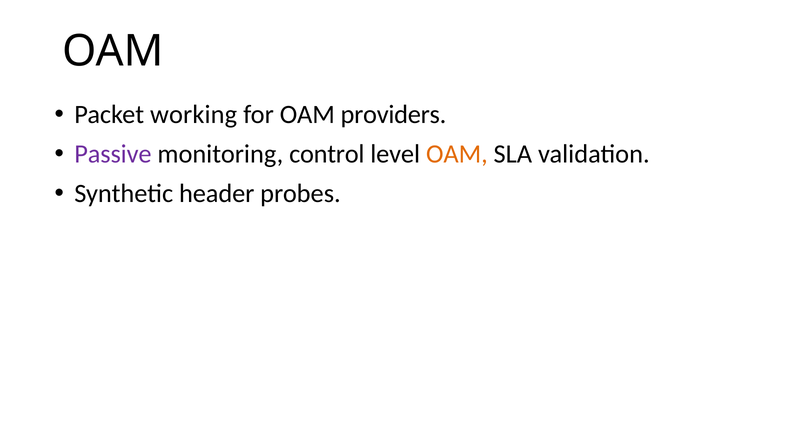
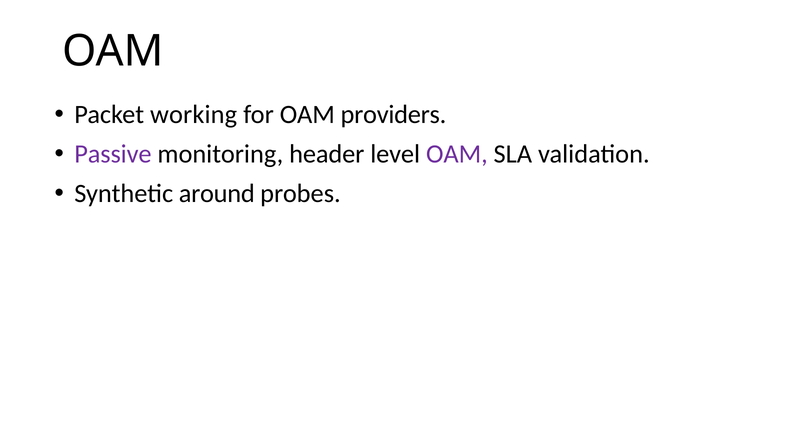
control: control -> header (327, 154)
OAM colour: orange -> purple (457, 154)
header: header -> around (217, 193)
